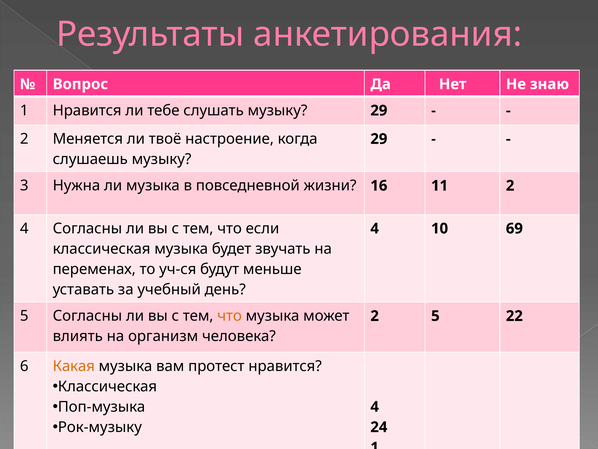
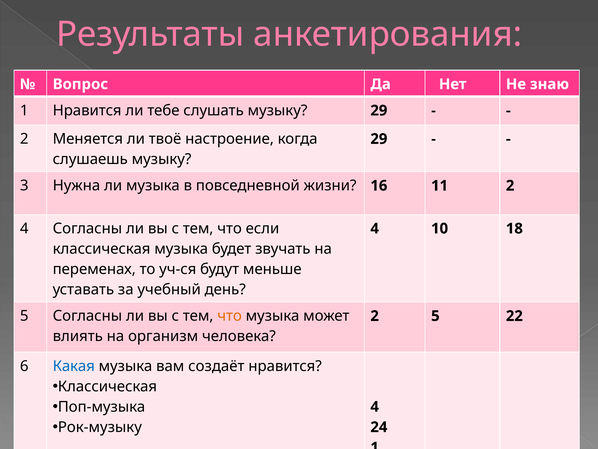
69: 69 -> 18 (514, 228)
Какая colour: orange -> blue (74, 366)
протест: протест -> создаёт (216, 366)
